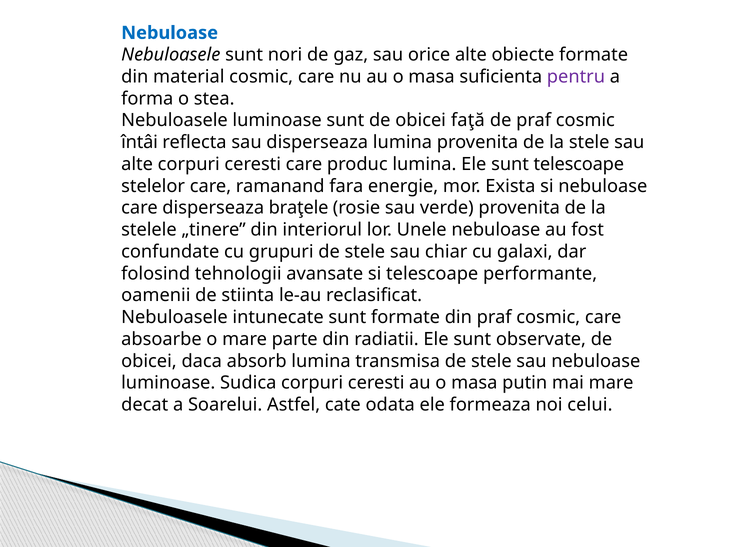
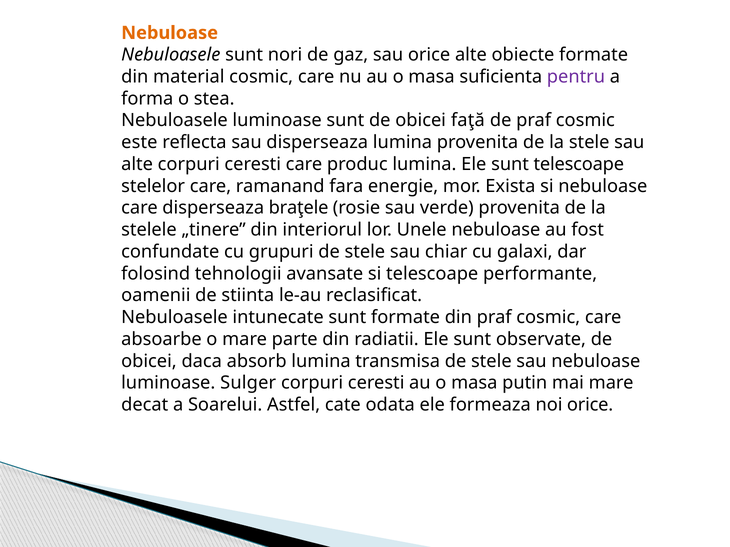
Nebuloase colour: blue -> orange (170, 33)
întâi: întâi -> este (139, 142)
Sudica: Sudica -> Sulger (248, 383)
noi celui: celui -> orice (590, 405)
